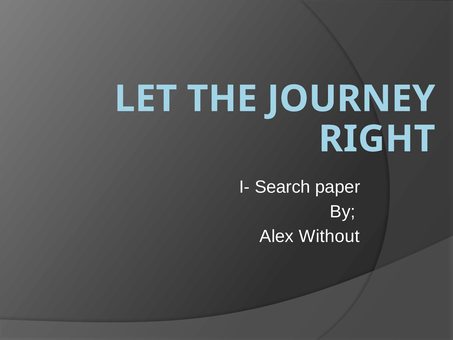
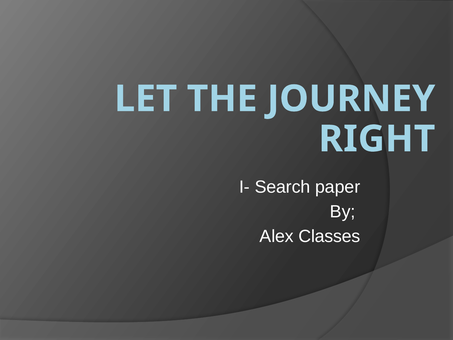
Without: Without -> Classes (330, 236)
